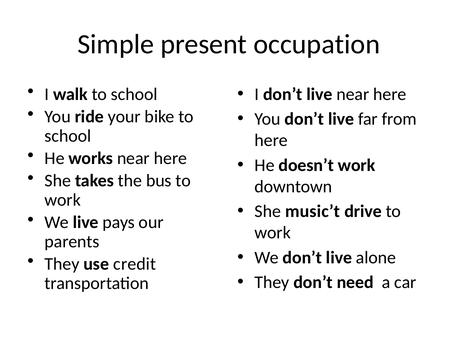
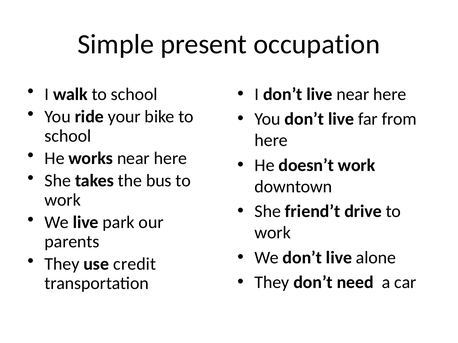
music’t: music’t -> friend’t (313, 212)
pays: pays -> park (119, 223)
